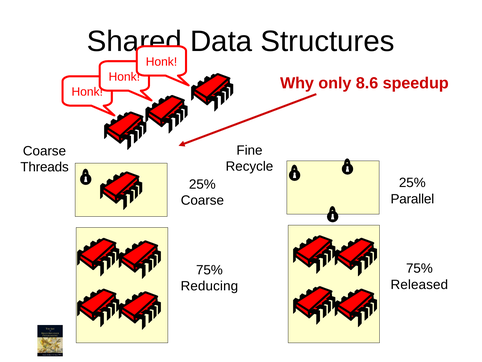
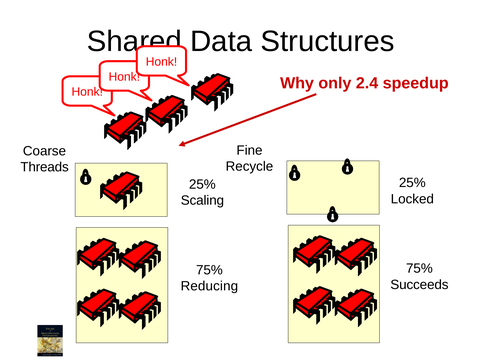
8.6: 8.6 -> 2.4 (367, 83)
Parallel: Parallel -> Locked (412, 199)
Coarse: Coarse -> Scaling (202, 200)
Released: Released -> Succeeds (419, 284)
